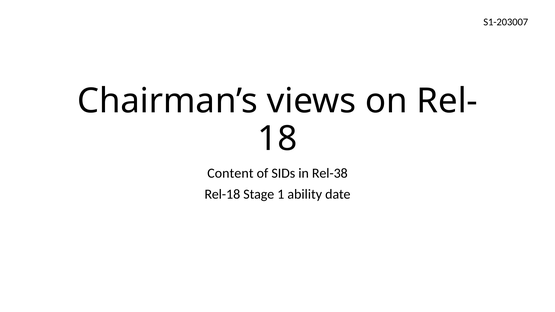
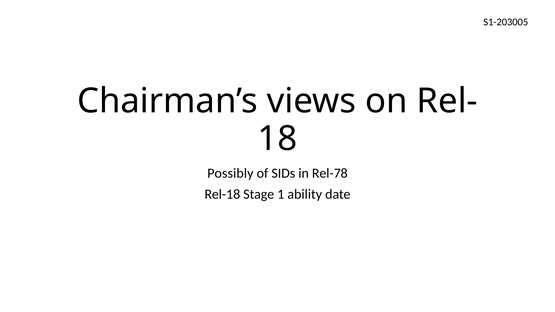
S1-203007: S1-203007 -> S1-203005 (506, 22)
Content: Content -> Possibly (230, 173)
Rel-38: Rel-38 -> Rel-78 (330, 173)
